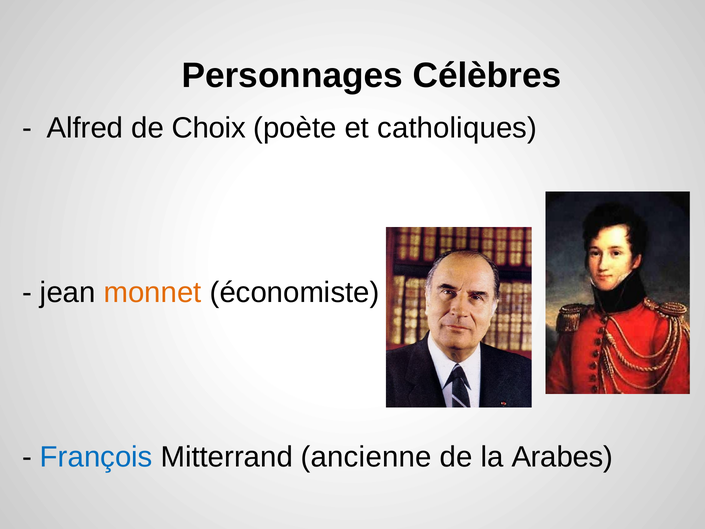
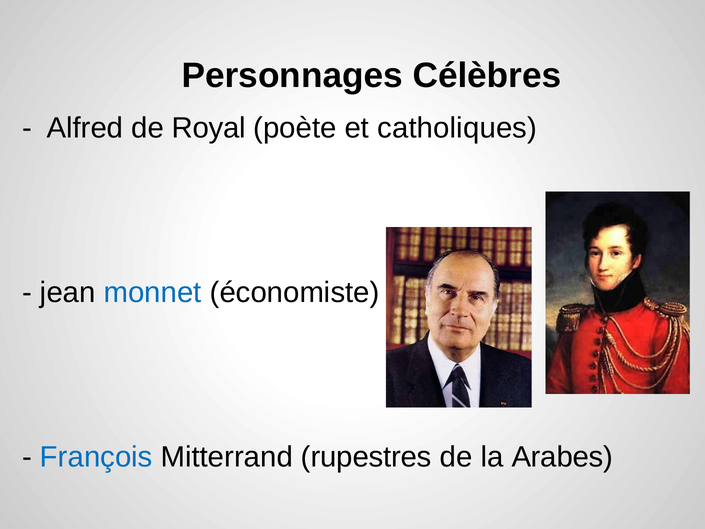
Choix: Choix -> Royal (209, 128)
monnet colour: orange -> blue (153, 292)
ancienne: ancienne -> rupestres (366, 457)
